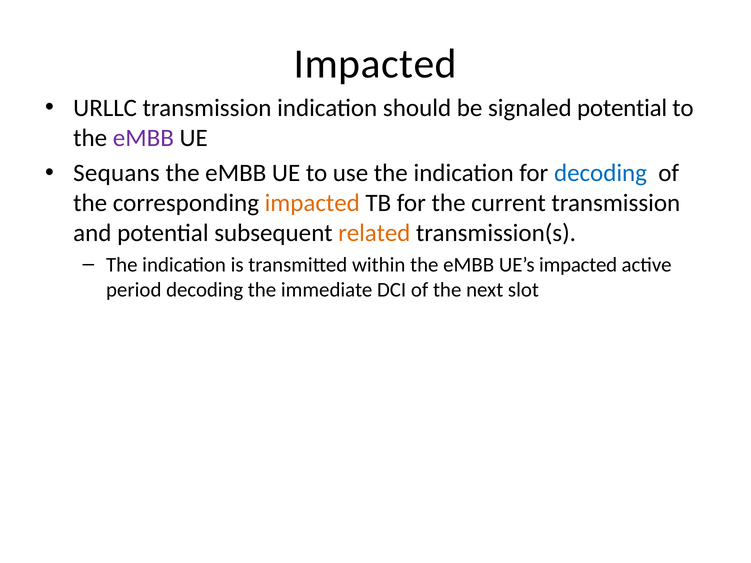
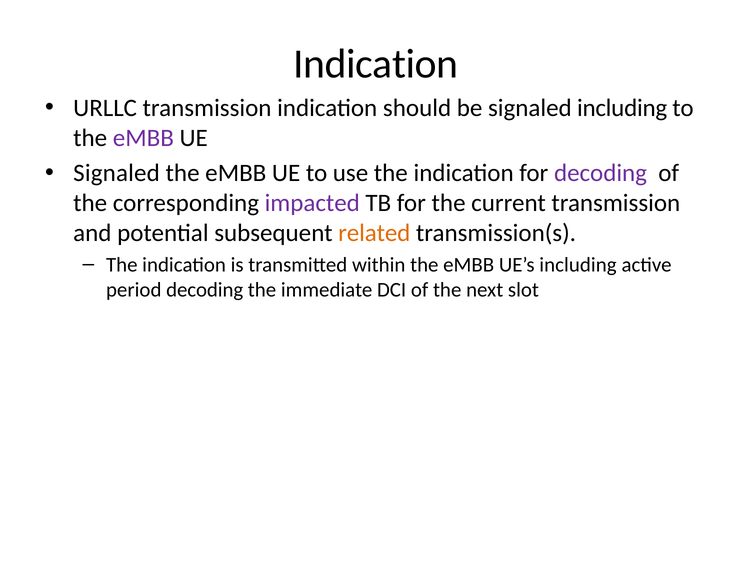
Impacted: Impacted -> Indication (376, 64)
signaled potential: potential -> including (622, 108)
Sequans: Sequans -> Signaled (117, 173)
decoding colour: blue -> purple (600, 173)
impacted colour: orange -> purple (312, 203)
UE’s impacted: impacted -> including (578, 265)
